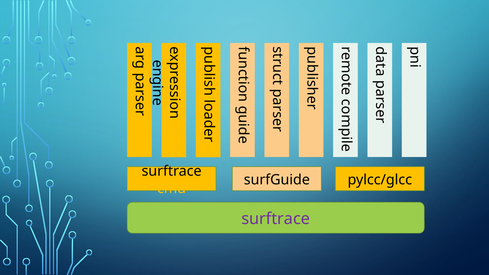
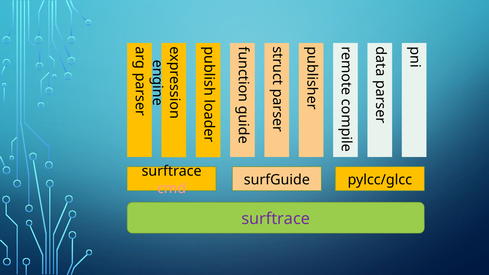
cmd colour: yellow -> pink (172, 188)
